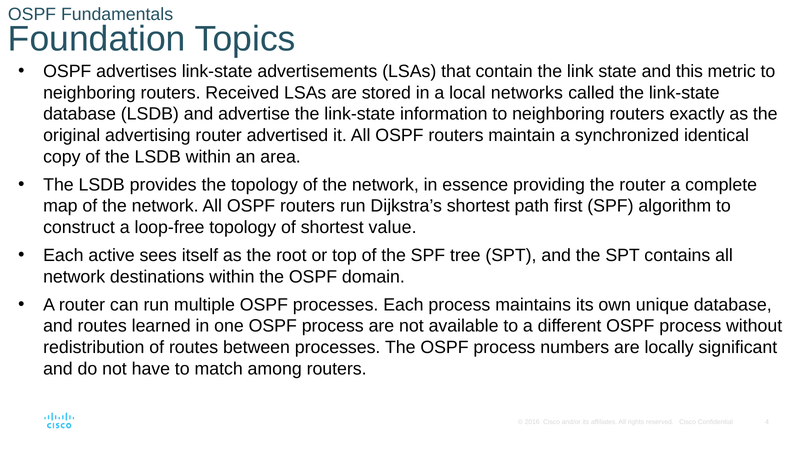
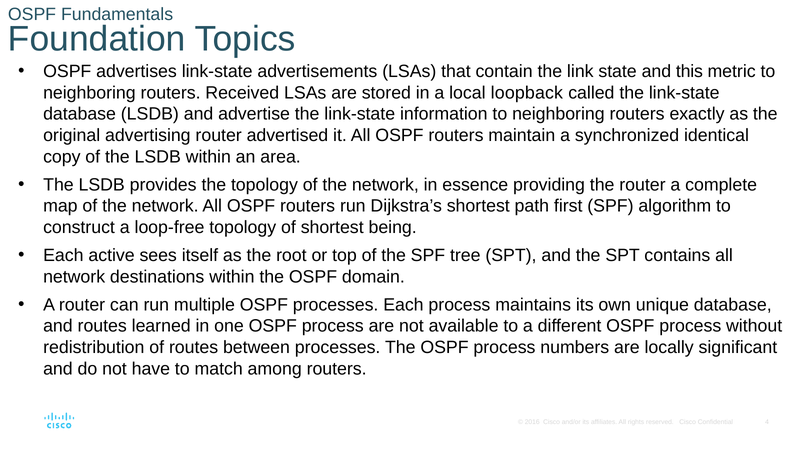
networks: networks -> loopback (527, 93)
value: value -> being (393, 227)
